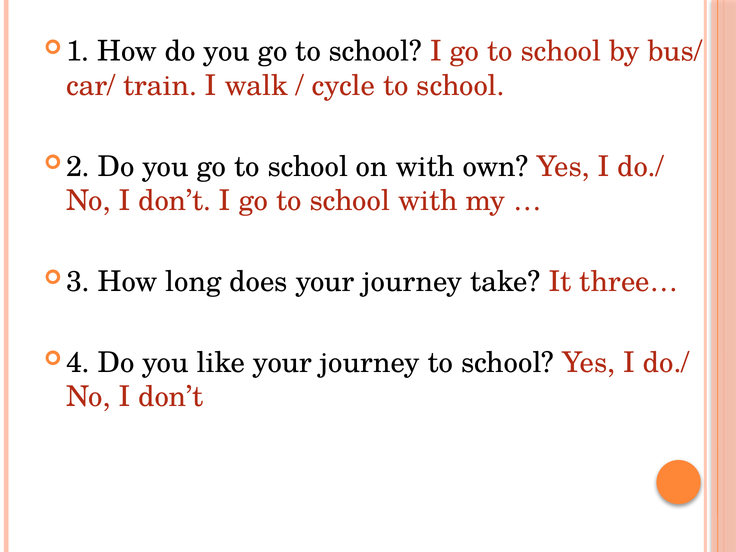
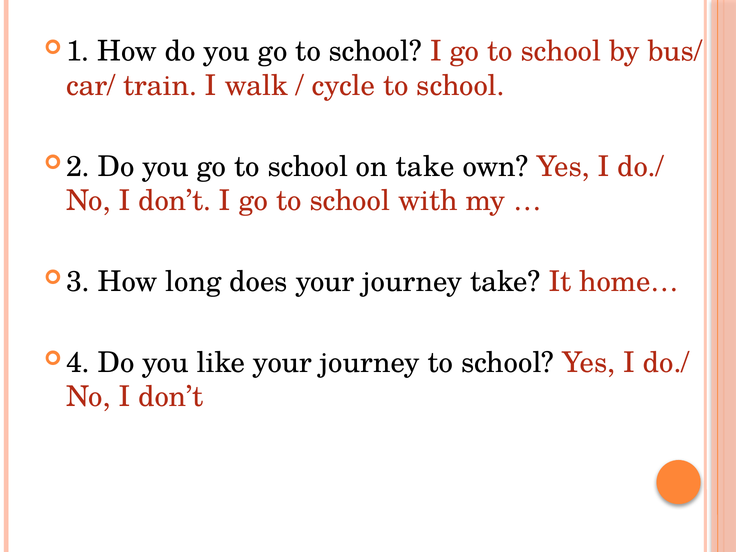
on with: with -> take (425, 167)
three…: three… -> home… (629, 282)
